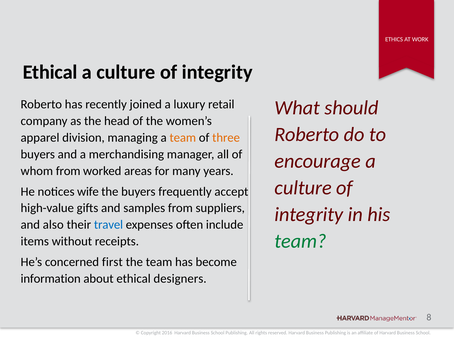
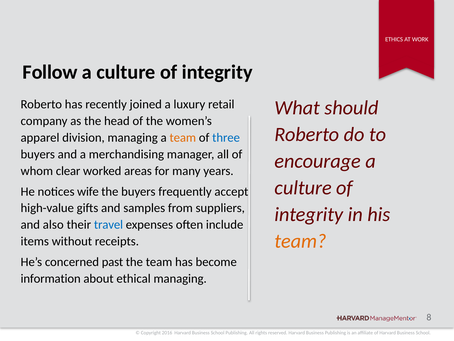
Ethical: Ethical -> Follow (50, 72)
three colour: orange -> blue (226, 138)
whom from: from -> clear (68, 171)
team colour: green -> orange (301, 241)
first: first -> past (112, 262)
ethical designers: designers -> managing (180, 278)
